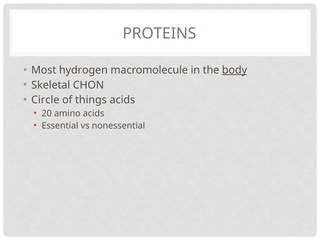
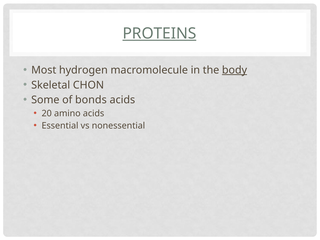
PROTEINS underline: none -> present (159, 34)
Circle: Circle -> Some (45, 100)
things: things -> bonds (91, 100)
